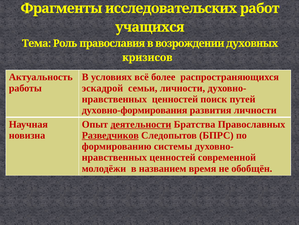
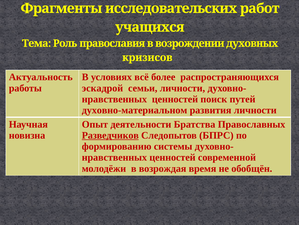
духовно-формирования: духовно-формирования -> духовно-материальном (135, 110)
деятельности underline: present -> none (141, 124)
названием: названием -> возрождая (163, 168)
